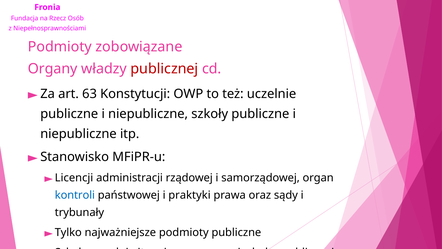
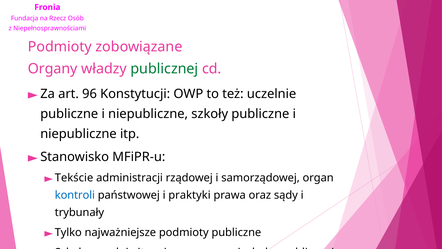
publicznej colour: red -> green (164, 69)
63: 63 -> 96 (90, 94)
Licencji: Licencji -> Tekście (74, 178)
